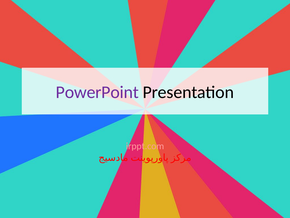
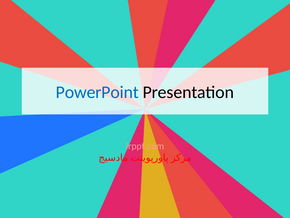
PowerPoint colour: purple -> blue (97, 92)
